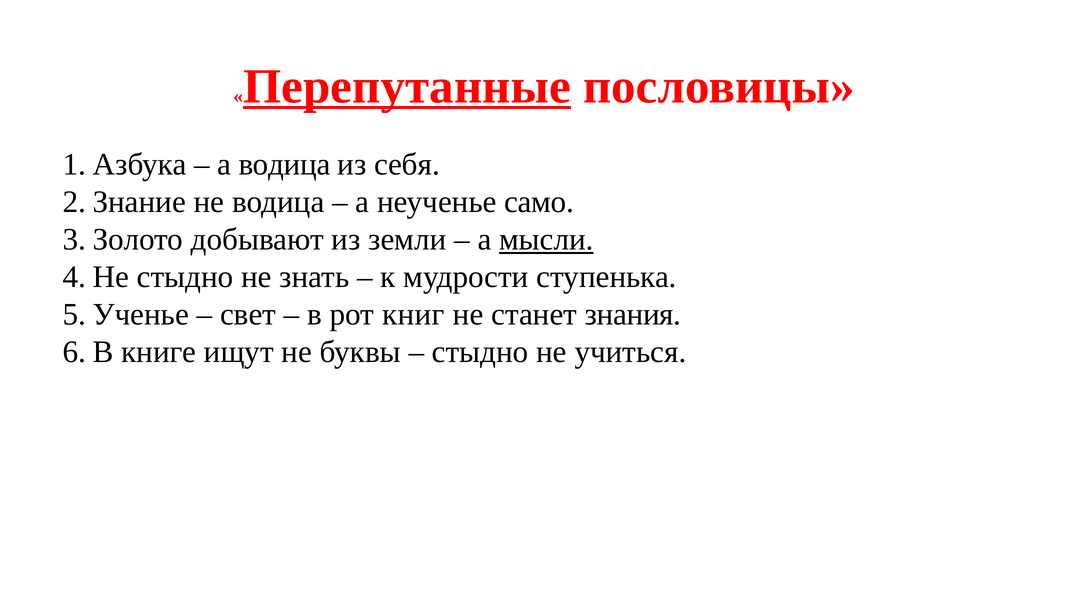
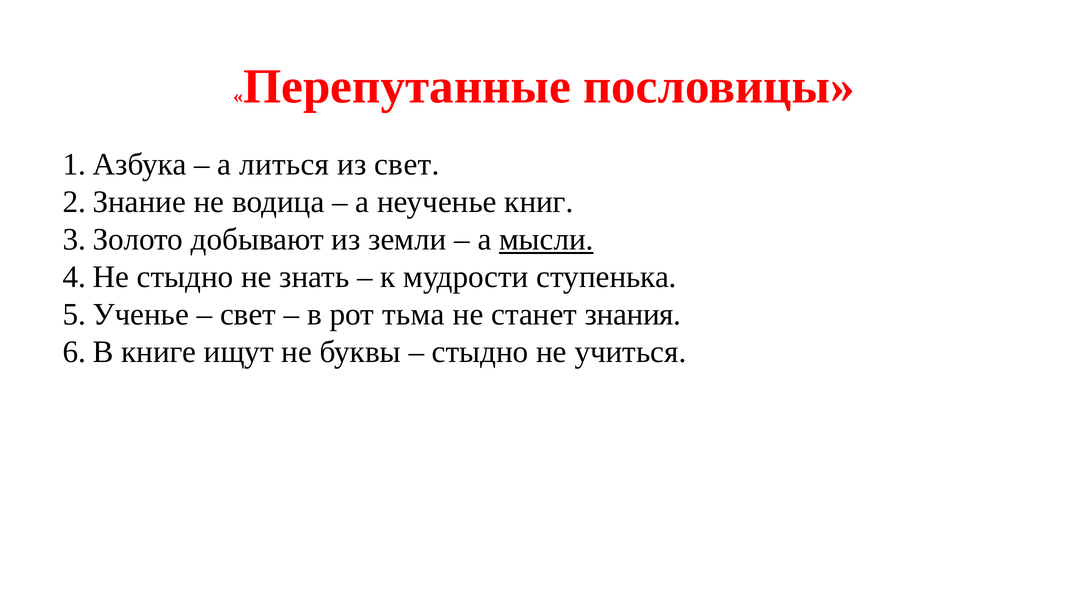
Перепутанные underline: present -> none (407, 86)
а водица: водица -> литься (284, 164)
из себя: себя -> свет (407, 164)
само: само -> книг (539, 202)
книг: книг -> тьма (413, 314)
